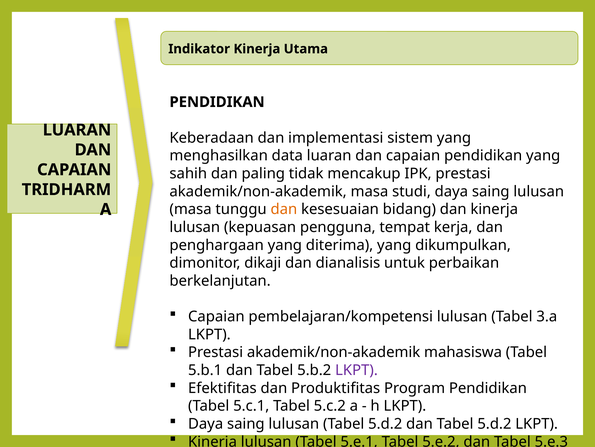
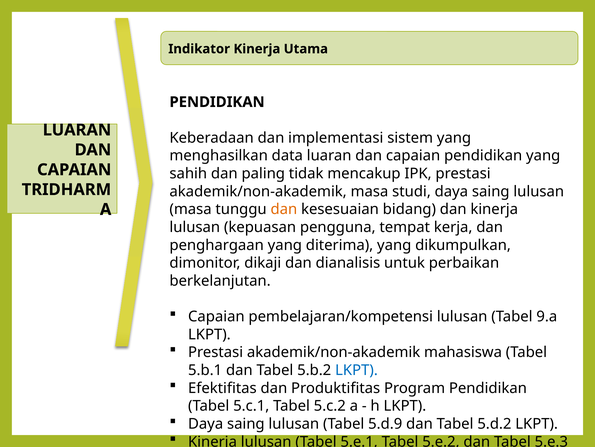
3.a: 3.a -> 9.a (547, 316)
LKPT colour: purple -> blue (356, 370)
lulusan Tabel 5.d.2: 5.d.2 -> 5.d.9 (385, 423)
